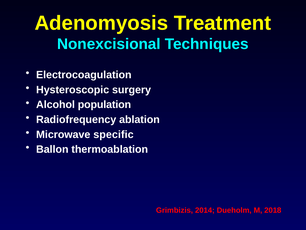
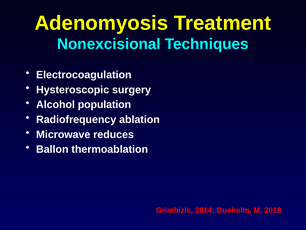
specific: specific -> reduces (114, 134)
